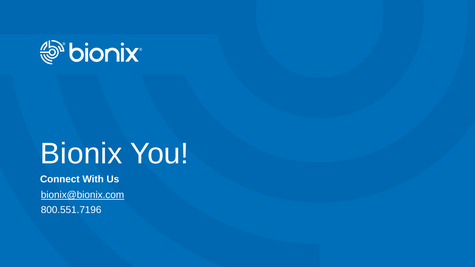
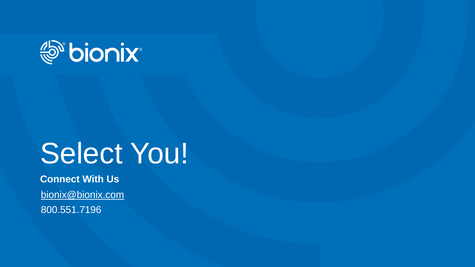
Bionix: Bionix -> Select (81, 154)
